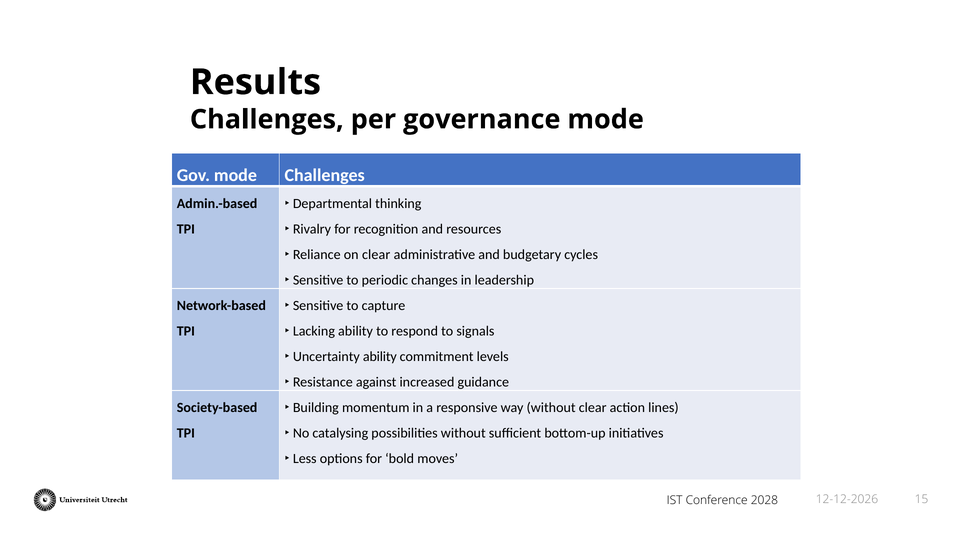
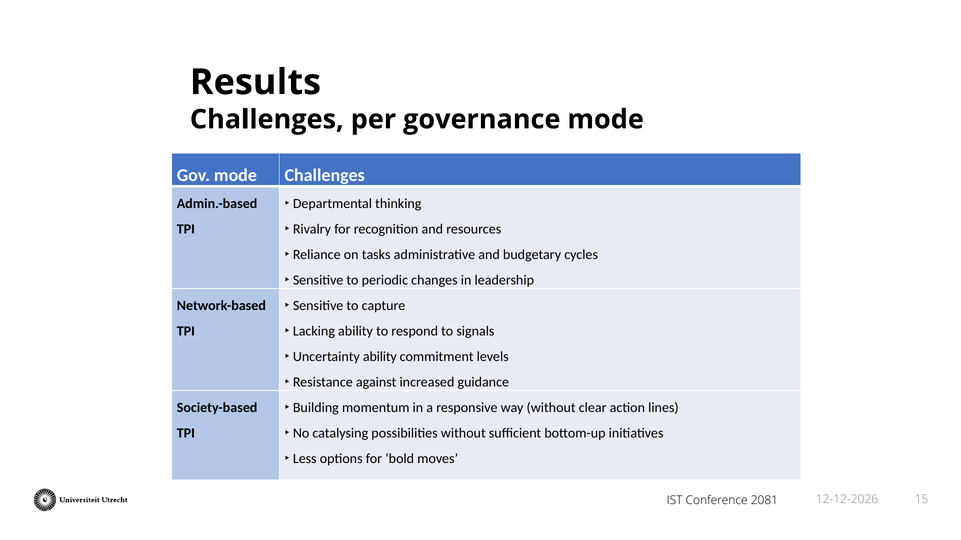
on clear: clear -> tasks (376, 255)
2028: 2028 -> 2081 (764, 501)
